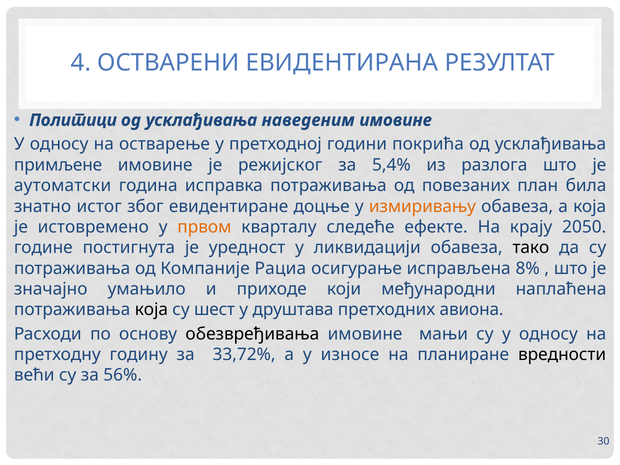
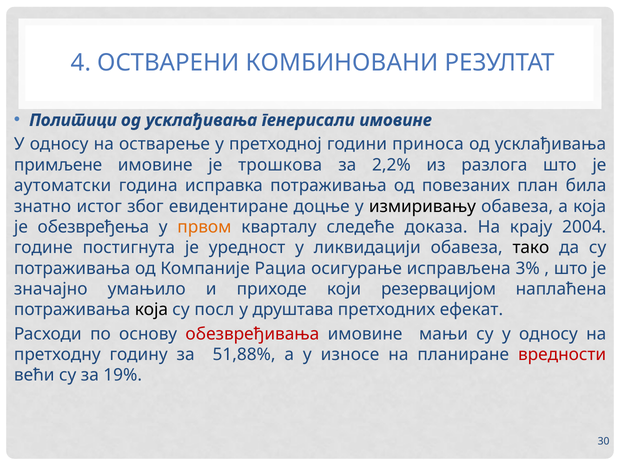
ЕВИДЕНТИРАНА: ЕВИДЕНТИРАНА -> КОМБИНОВАНИ (342, 63)
наведеним: наведеним -> генерисали (308, 120)
покрића: покрића -> приноса (428, 144)
режијског: режијског -> трошкова (280, 165)
5,4%: 5,4% -> 2,2% (391, 165)
измиривању colour: orange -> black (422, 206)
истовремено: истовремено -> обезвређења (93, 227)
ефекте: ефекте -> доказа (436, 227)
2050: 2050 -> 2004 (584, 227)
8%: 8% -> 3% (528, 268)
међународни: међународни -> резервацијом (439, 289)
шест: шест -> посл (214, 310)
авиона: авиона -> ефекат (471, 310)
обезвређивања colour: black -> red (252, 334)
33,72%: 33,72% -> 51,88% (244, 354)
вредности colour: black -> red (562, 354)
56%: 56% -> 19% (123, 375)
